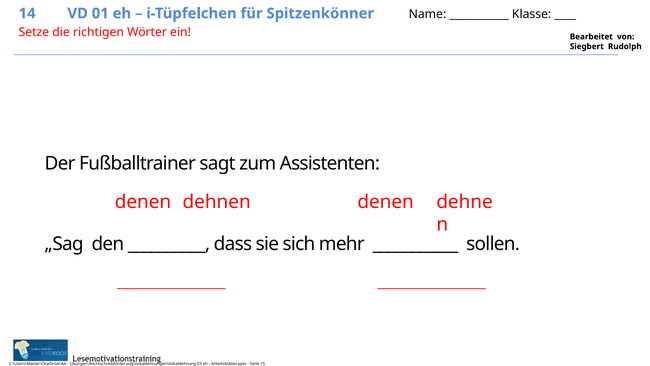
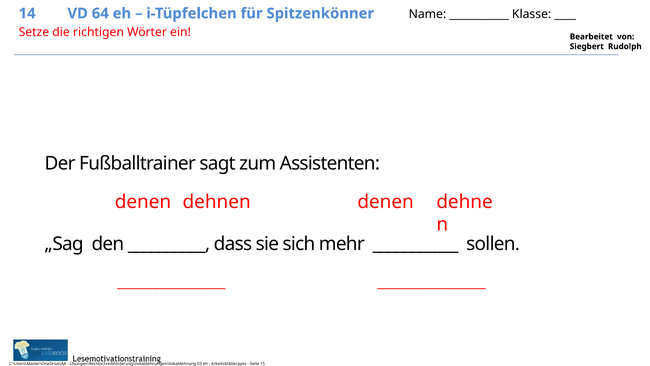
01: 01 -> 64 (100, 13)
